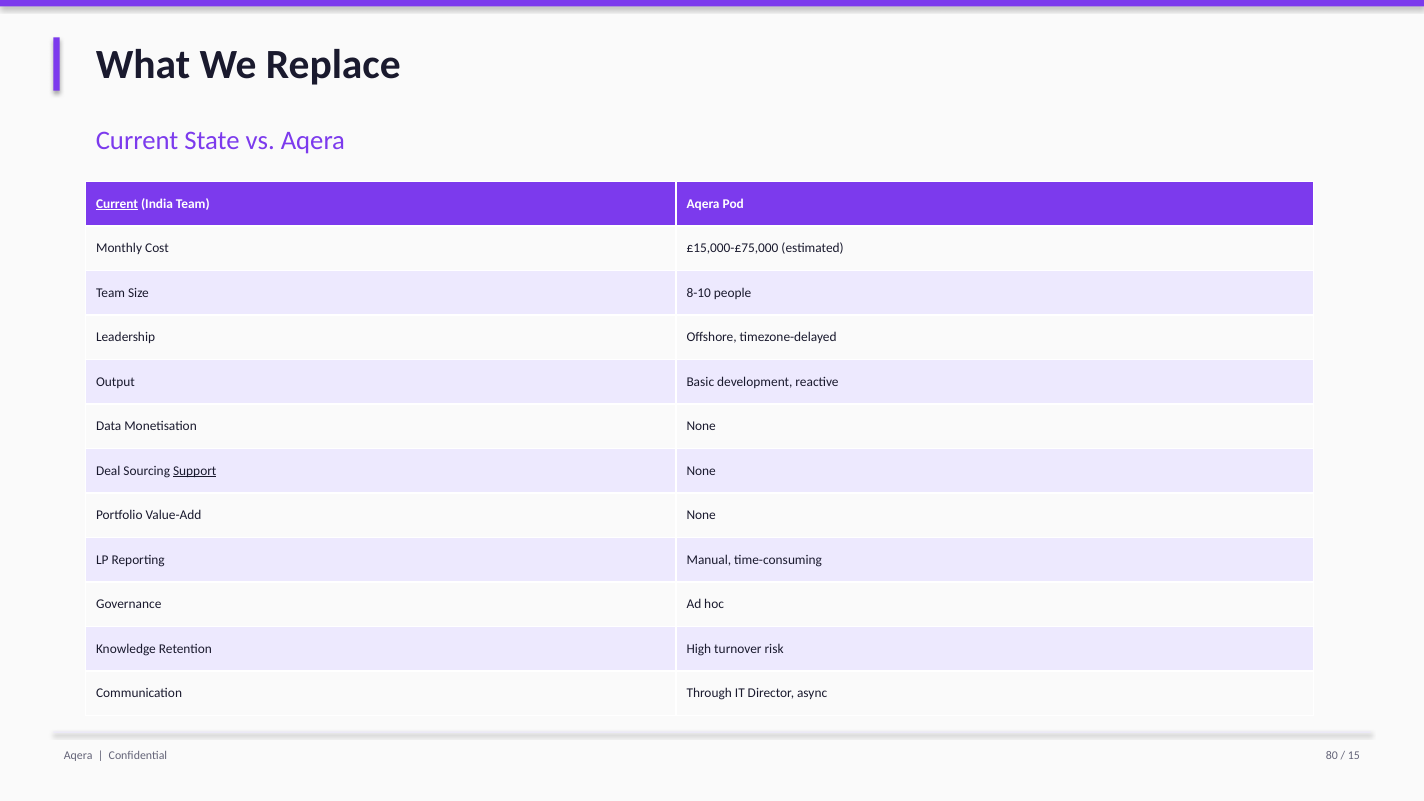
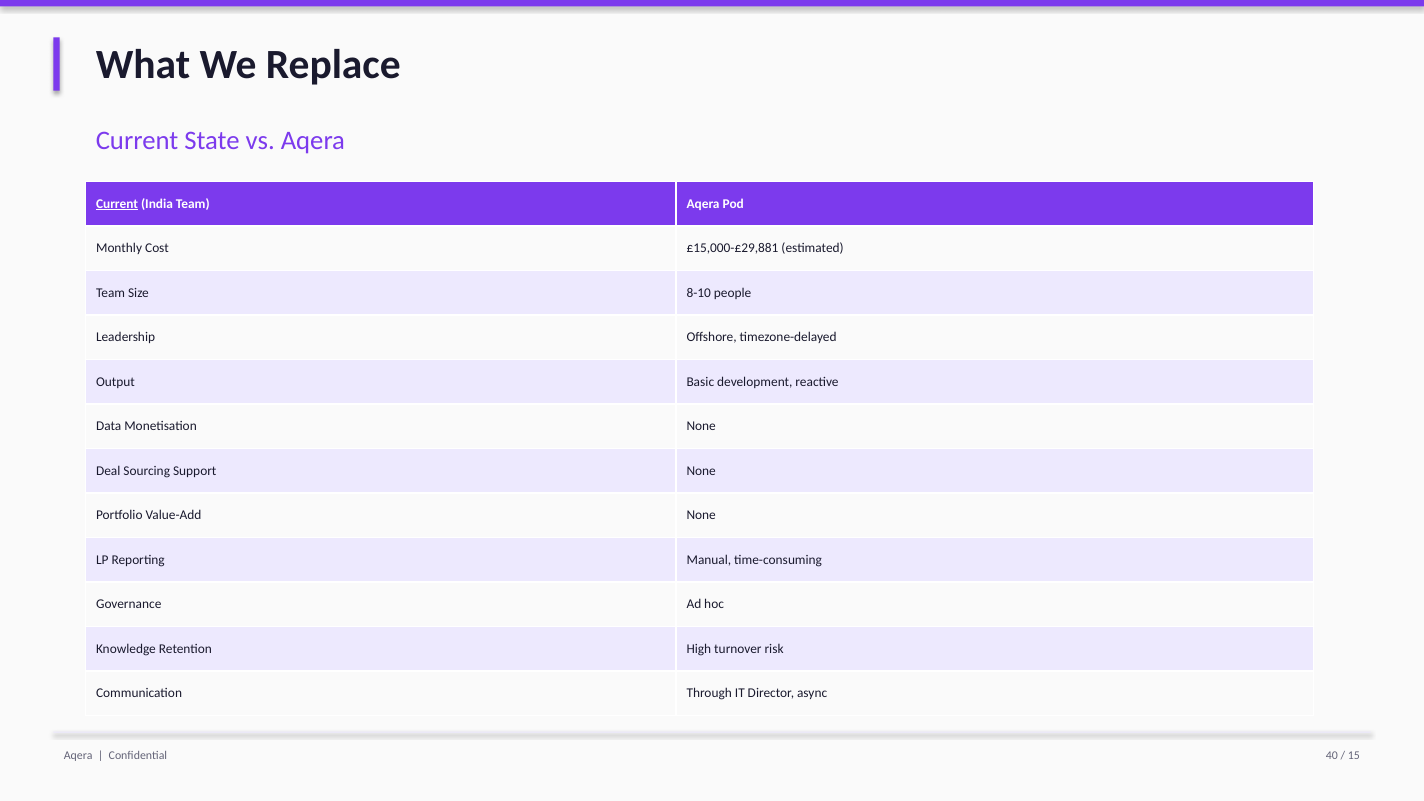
£15,000-£75,000: £15,000-£75,000 -> £15,000-£29,881 (733, 248)
Support underline: present -> none (195, 471)
80: 80 -> 40 (1332, 755)
